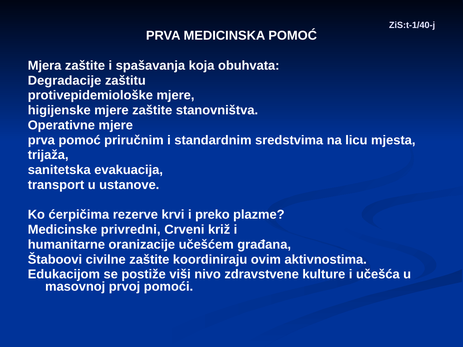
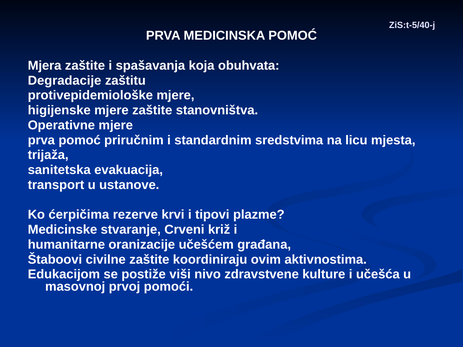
ZiS:t-1/40-j: ZiS:t-1/40-j -> ZiS:t-5/40-j (412, 25)
preko: preko -> tipovi (212, 215)
privredni: privredni -> stvaranje (131, 230)
